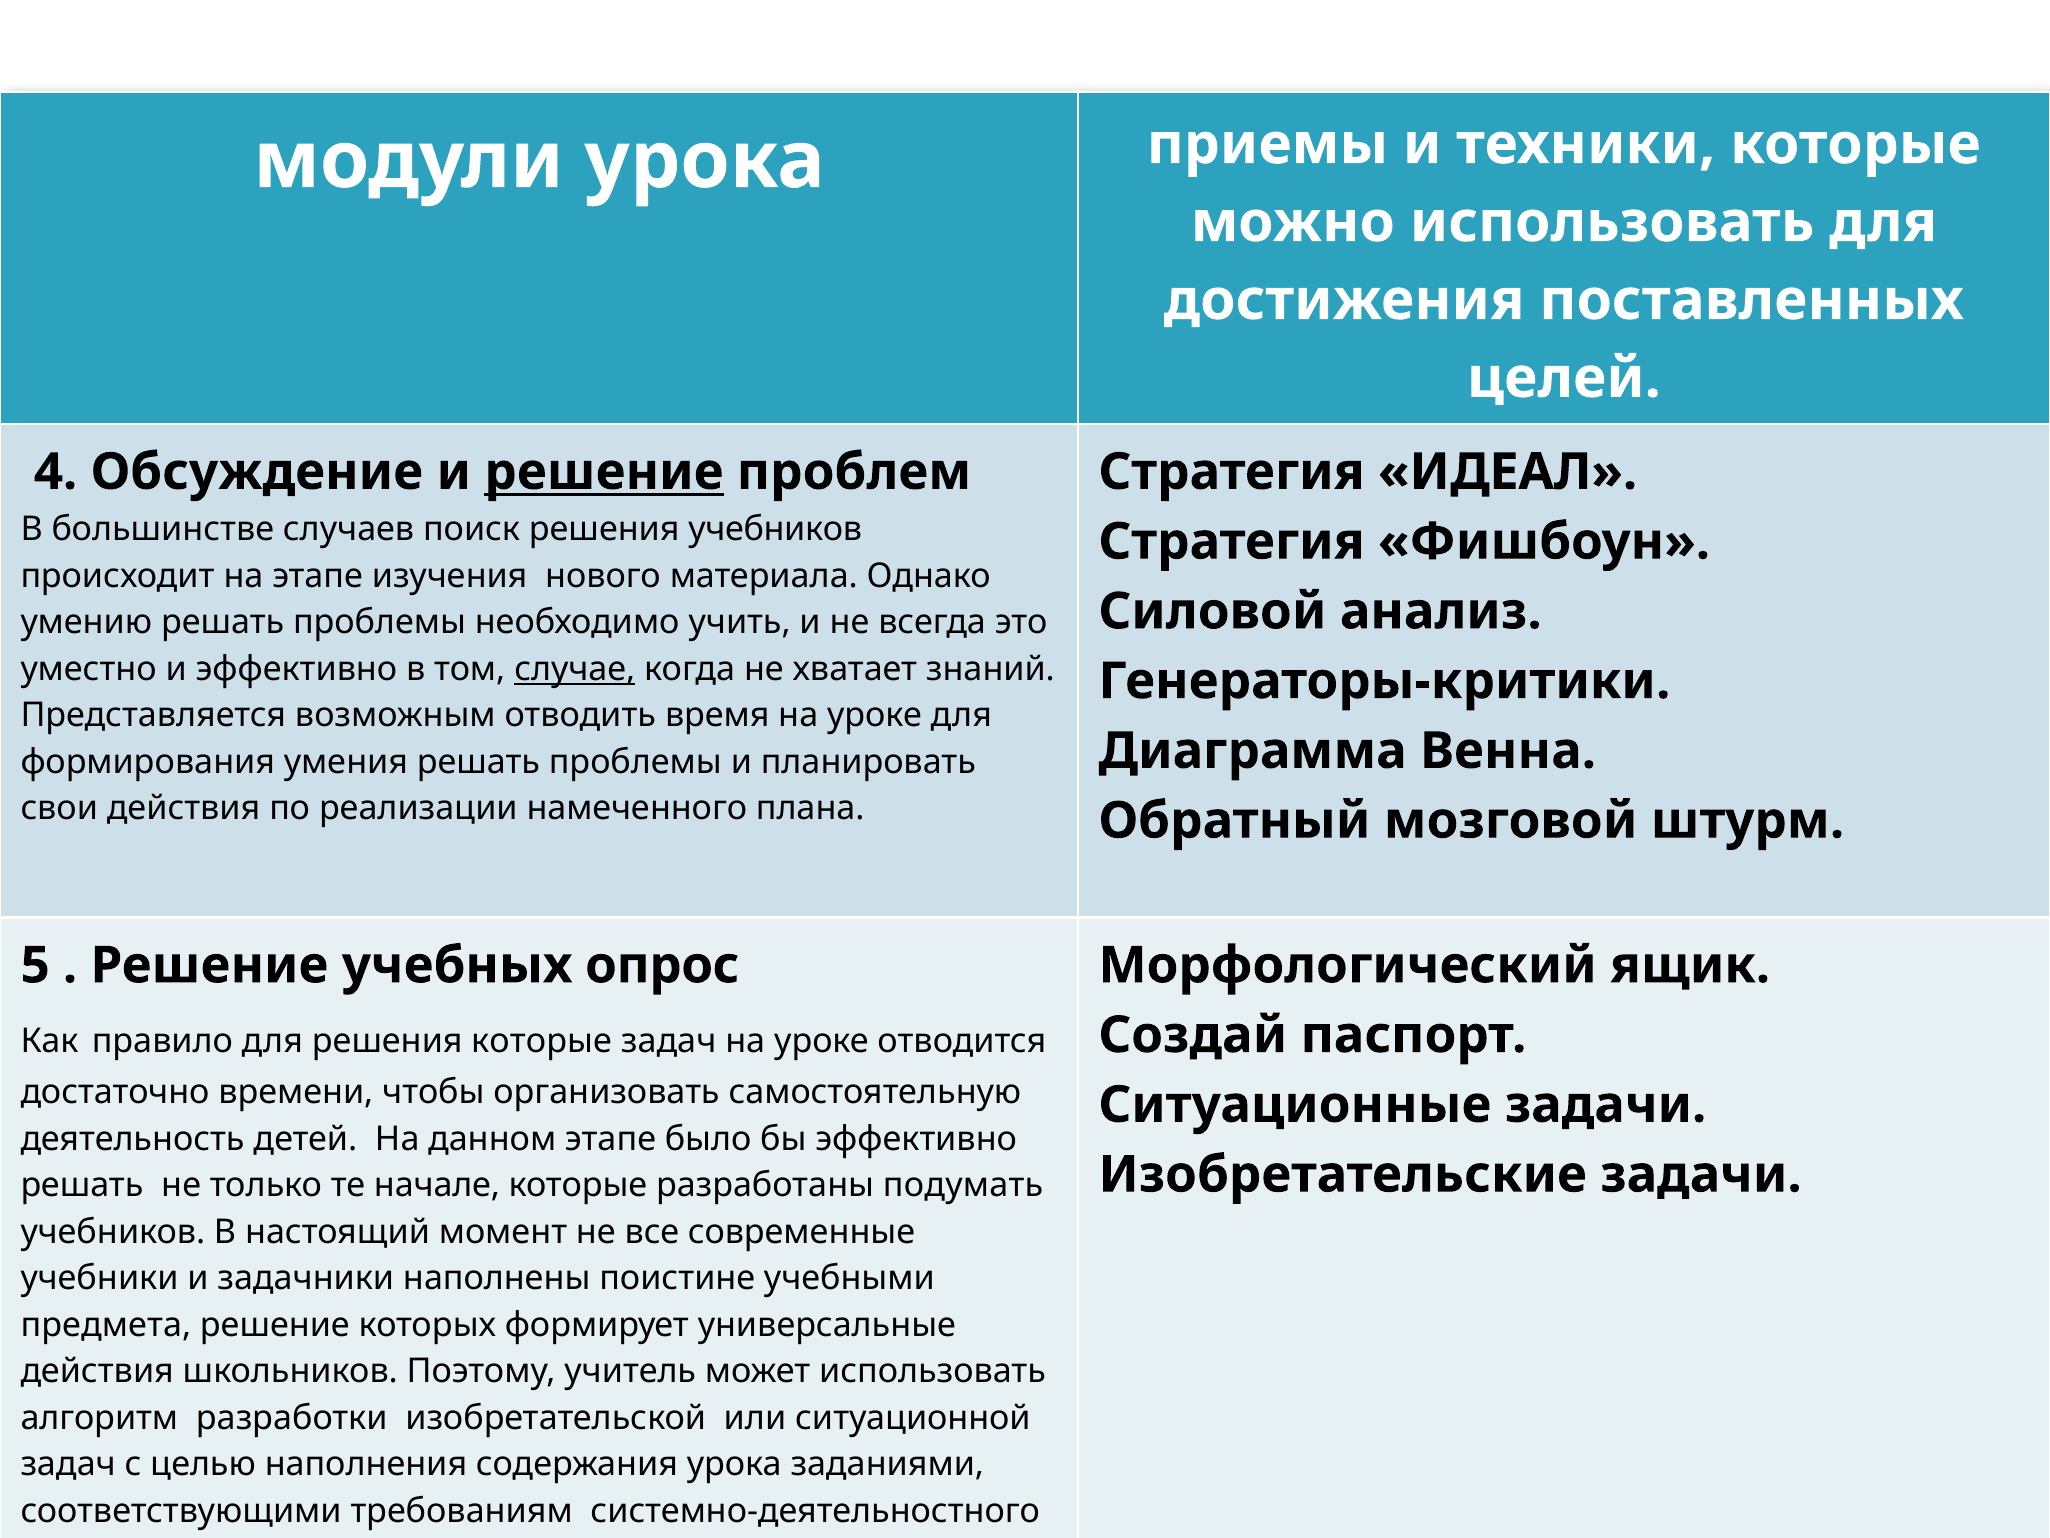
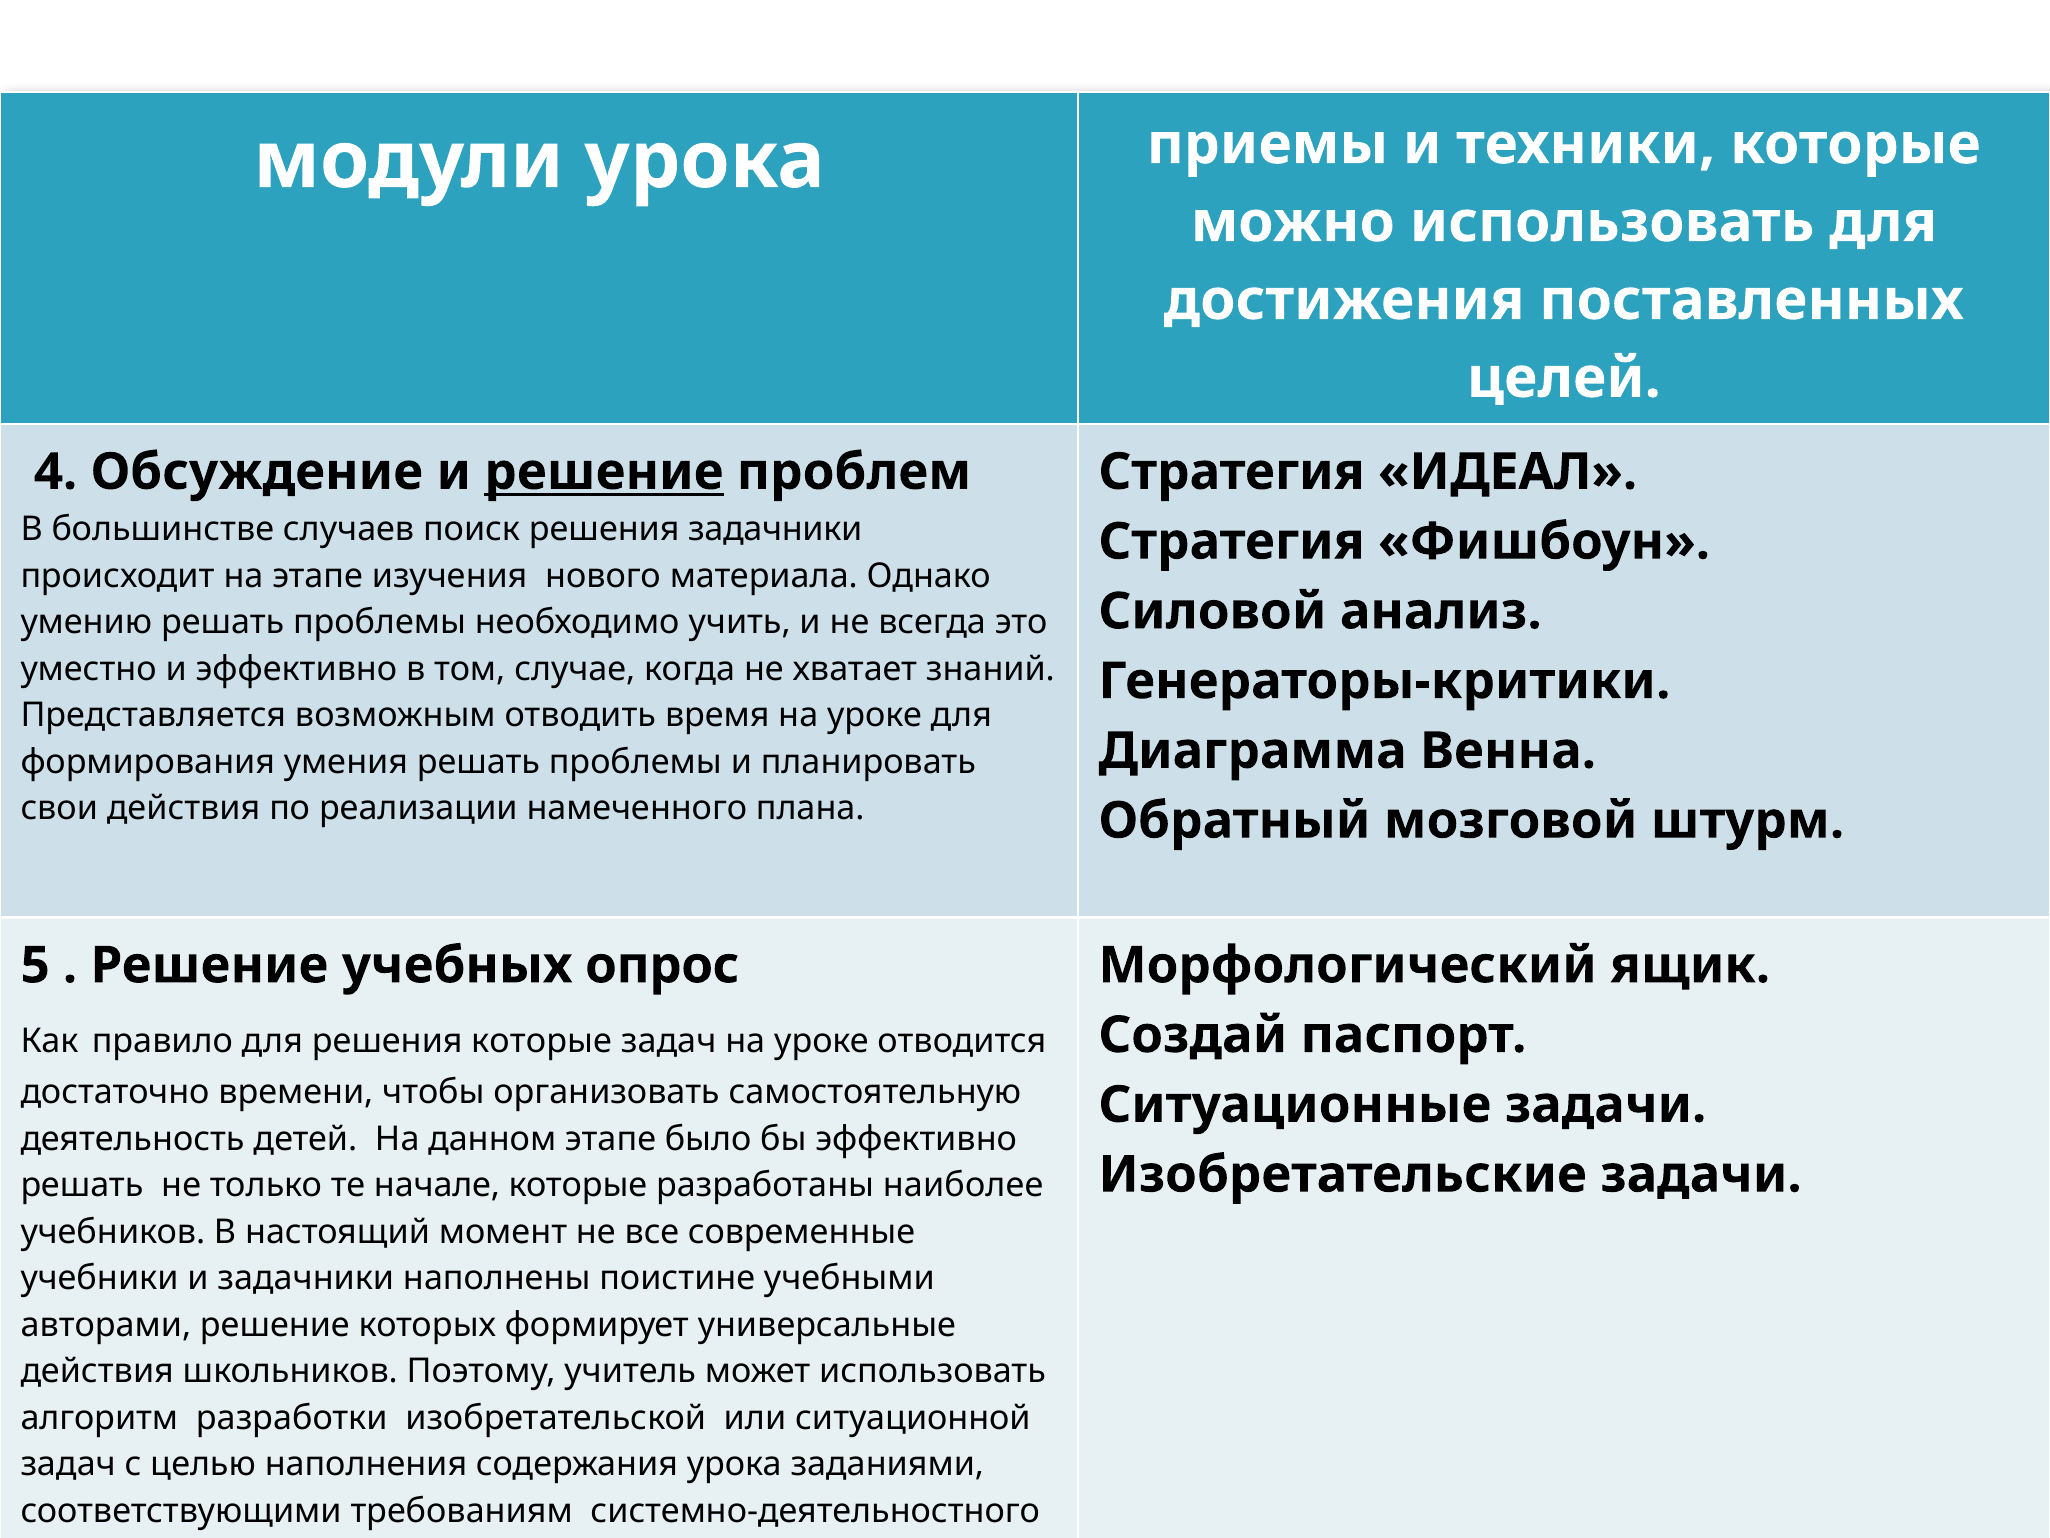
решения учебников: учебников -> задачники (775, 529)
случае underline: present -> none (575, 669)
подумать: подумать -> наиболее (963, 1185)
предмета: предмета -> авторами (106, 1325)
